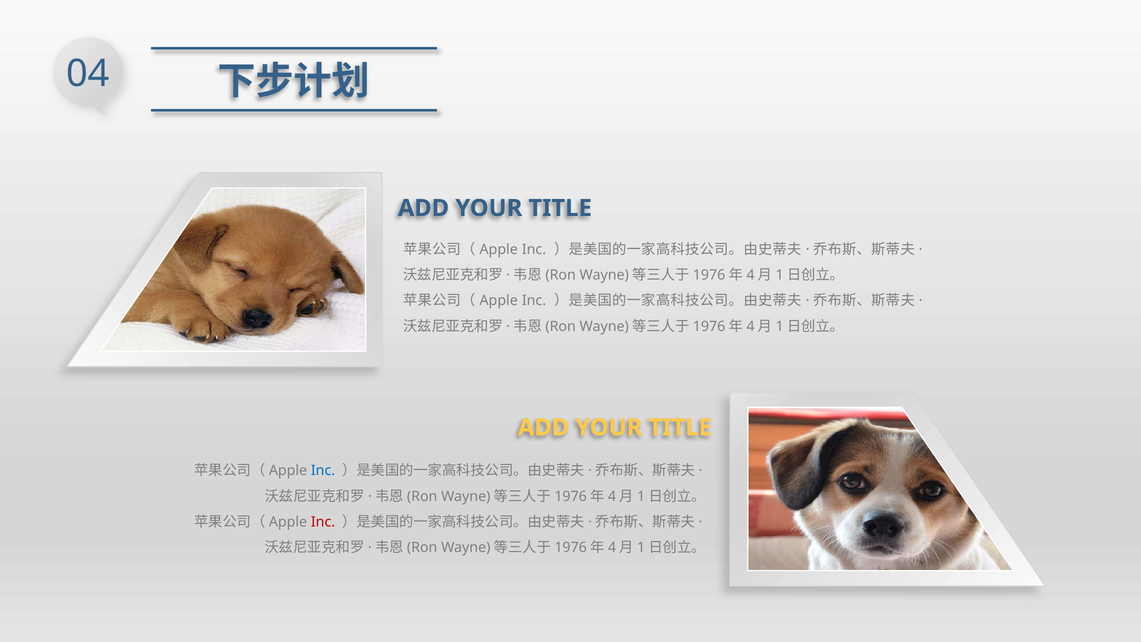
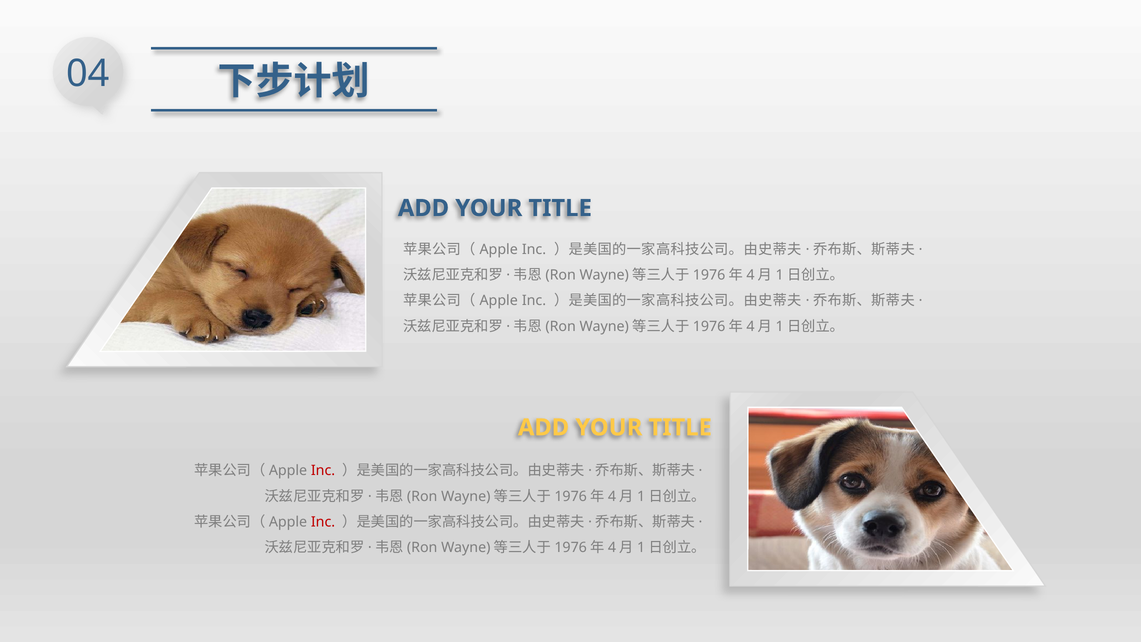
Inc colour: blue -> red (323, 471)
